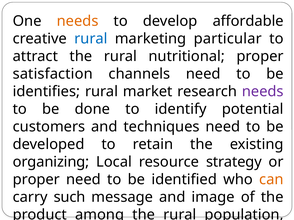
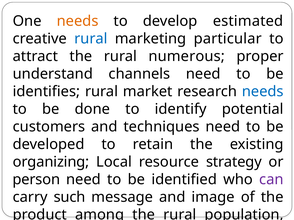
affordable: affordable -> estimated (248, 21)
nutritional: nutritional -> numerous (187, 56)
satisfaction: satisfaction -> understand (53, 74)
needs colour: purple -> blue (263, 92)
proper: proper -> person (36, 180)
can colour: orange -> purple (271, 180)
